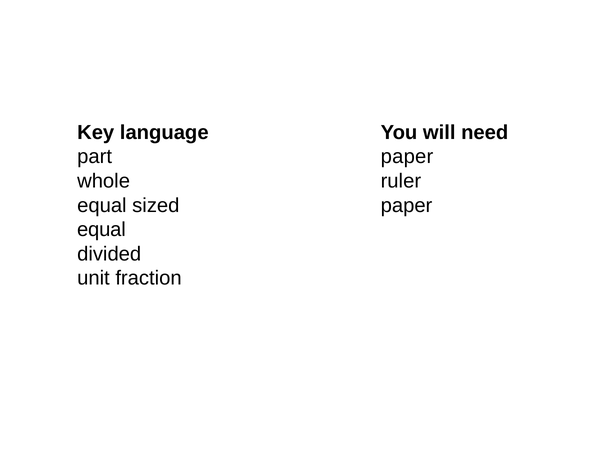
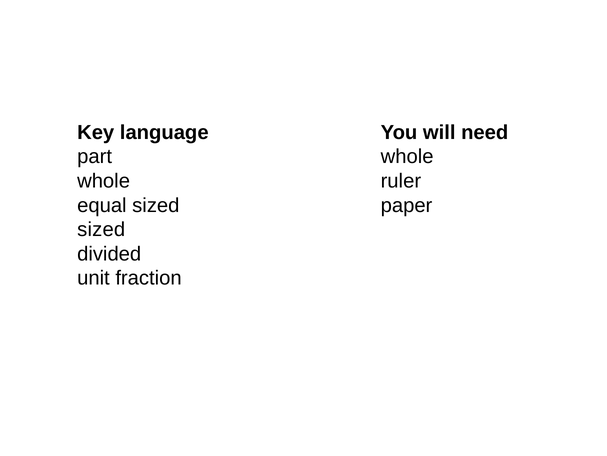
part paper: paper -> whole (407, 156)
equal: equal -> sized (101, 229)
